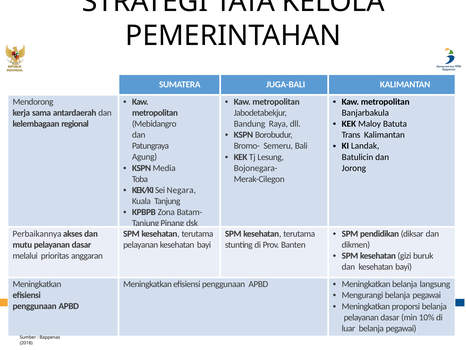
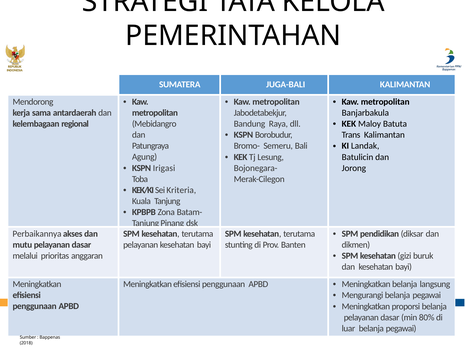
Media: Media -> Irigasi (164, 168)
Negara: Negara -> Kriteria (181, 190)
10%: 10% -> 80% (427, 317)
